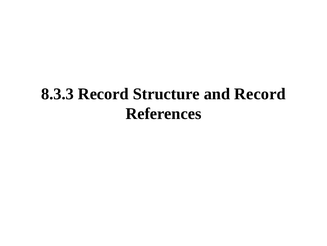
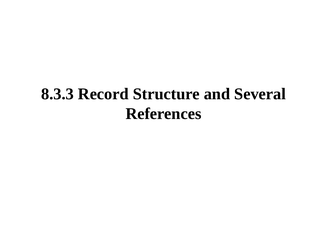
and Record: Record -> Several (260, 94)
